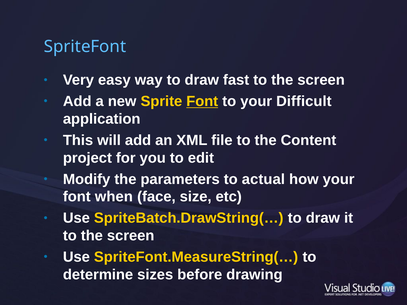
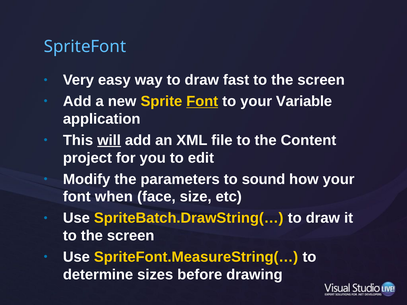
Difficult: Difficult -> Variable (304, 101)
will underline: none -> present (109, 140)
actual: actual -> sound (264, 179)
